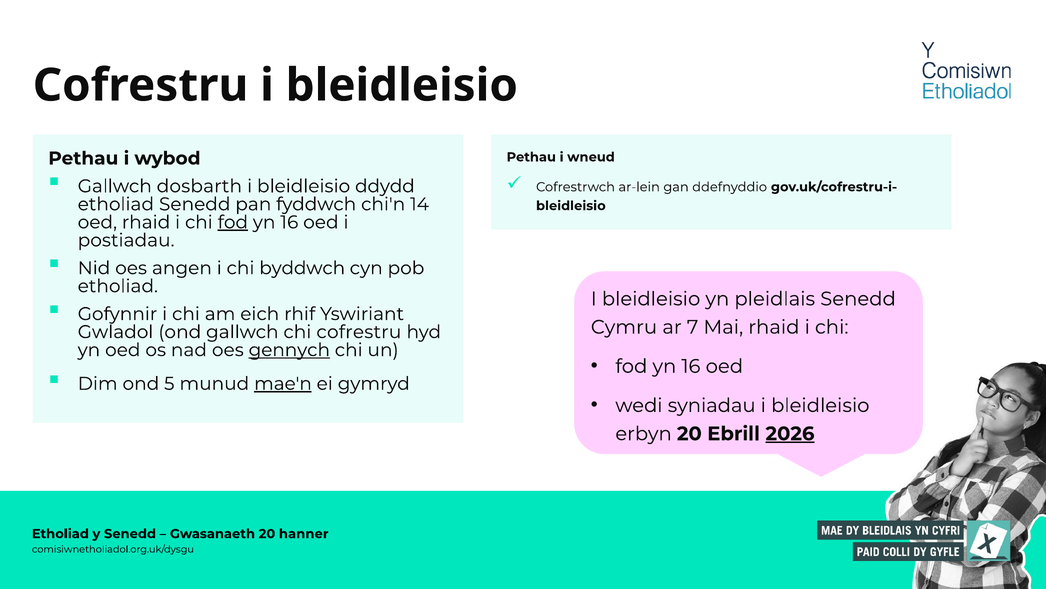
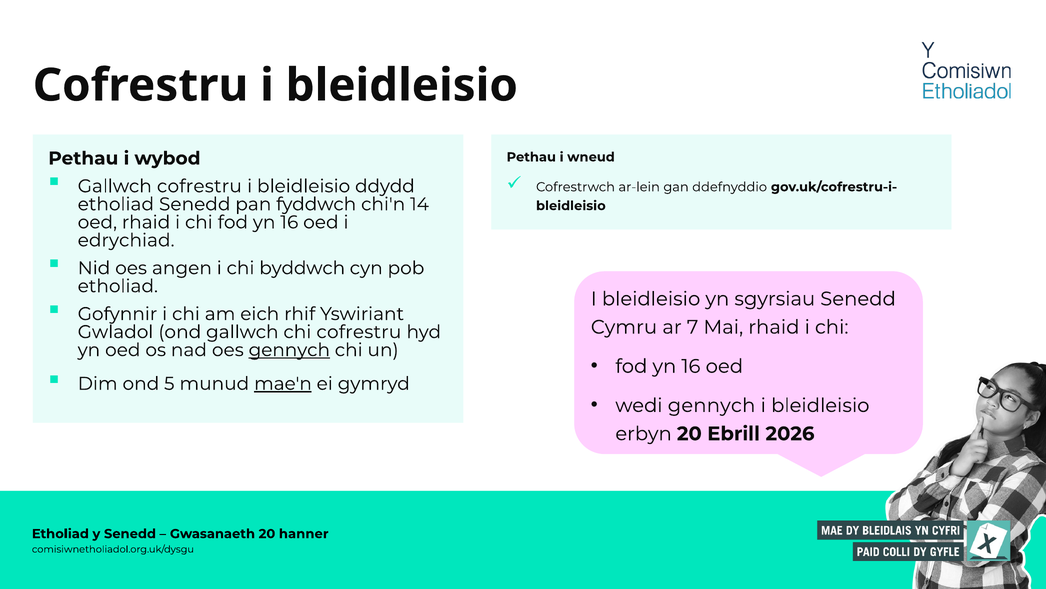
Gallwch dosbarth: dosbarth -> cofrestru (199, 186)
fod underline: present -> none (233, 222)
postiadau: postiadau -> edrychiad (126, 240)
pleidlais: pleidlais -> sgyrsiau (775, 299)
wedi syniadau: syniadau -> gennych (712, 405)
2026 underline: present -> none (790, 433)
